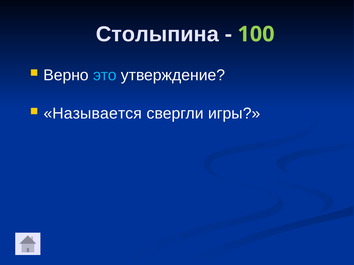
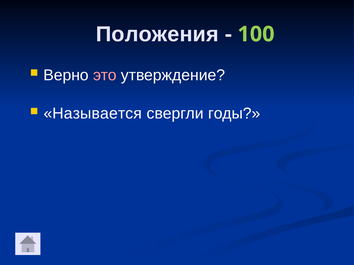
Столыпина: Столыпина -> Положения (157, 34)
это colour: light blue -> pink (105, 75)
игры: игры -> годы (234, 114)
